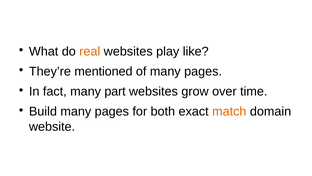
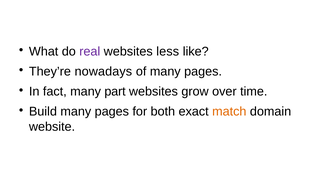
real colour: orange -> purple (90, 51)
play: play -> less (168, 51)
mentioned: mentioned -> nowadays (103, 71)
